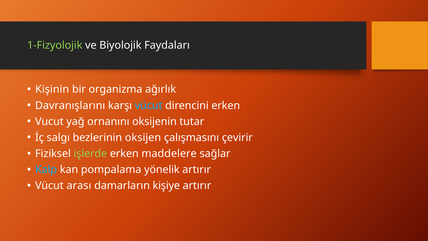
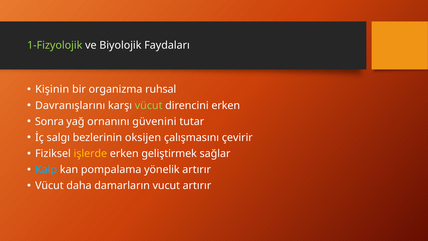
ağırlık: ağırlık -> ruhsal (161, 89)
vücut colour: light blue -> light green (149, 105)
Vucut: Vucut -> Sonra (49, 121)
oksijenin: oksijenin -> güvenini (154, 121)
işlerde colour: light green -> yellow (90, 153)
maddelere: maddelere -> geliştirmek (169, 153)
arası: arası -> daha (79, 185)
kişiye: kişiye -> vucut (166, 185)
